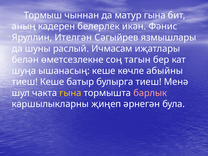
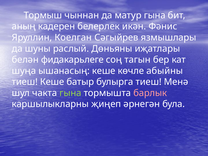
Ителгән: Ителгән -> Коелган (73, 38)
Ичмасам: Ичмасам -> Дөньяны (112, 49)
өметсезлекне: өметсезлекне -> фидакарьлеге (72, 60)
гына colour: yellow -> light green (70, 93)
